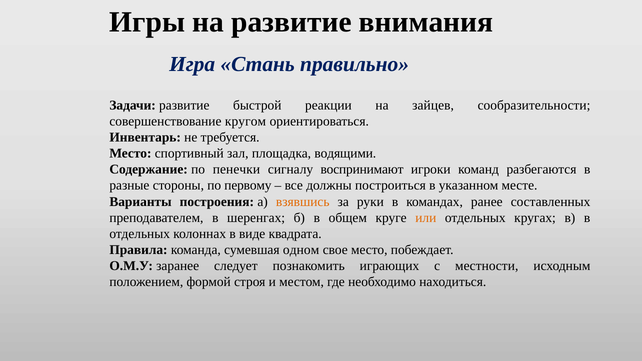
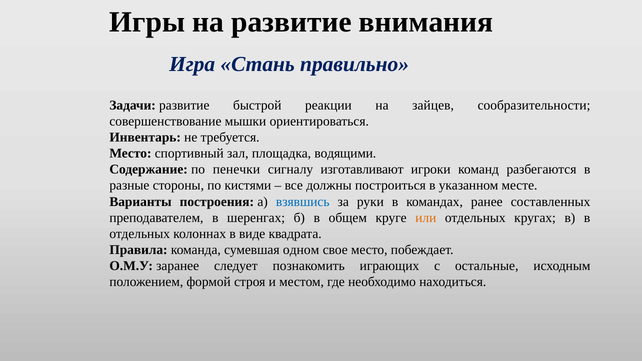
кругом: кругом -> мышки (246, 121)
воспринимают: воспринимают -> изготавливают (362, 170)
первому: первому -> кистями (248, 186)
взявшись colour: orange -> blue (303, 202)
местности: местности -> остальные (487, 266)
